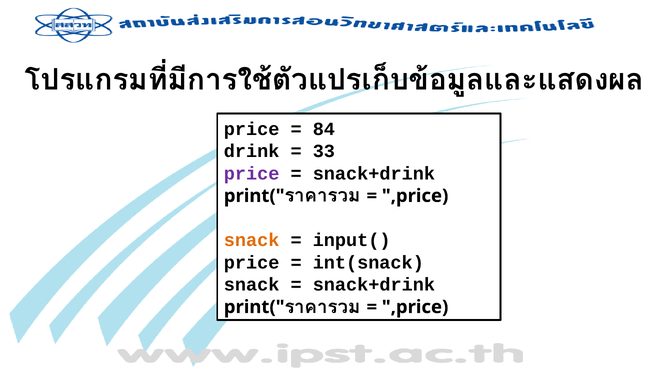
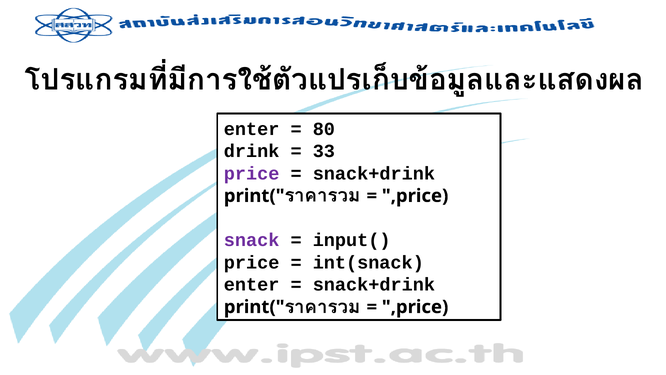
price: price -> enter (252, 129)
84: 84 -> 80 (324, 129)
snack colour: orange -> purple (252, 240)
snack: snack -> enter (252, 284)
